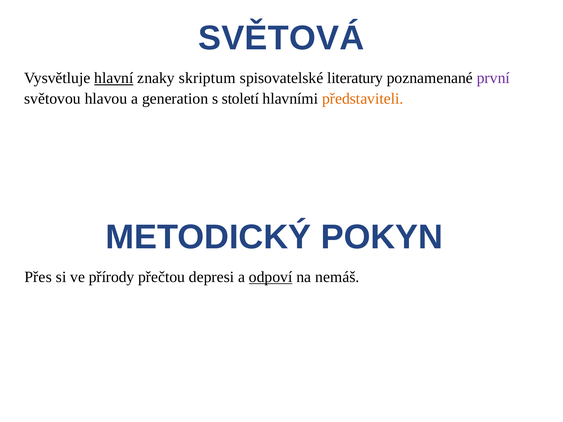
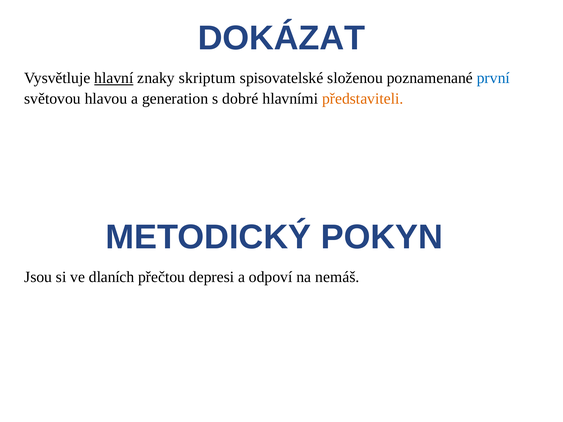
SVĚTOVÁ: SVĚTOVÁ -> DOKÁZAT (281, 38)
literatury: literatury -> složenou (355, 78)
první colour: purple -> blue (493, 78)
století: století -> dobré (240, 99)
Přes: Přes -> Jsou (38, 277)
přírody: přírody -> dlaních (112, 277)
odpoví underline: present -> none (271, 277)
